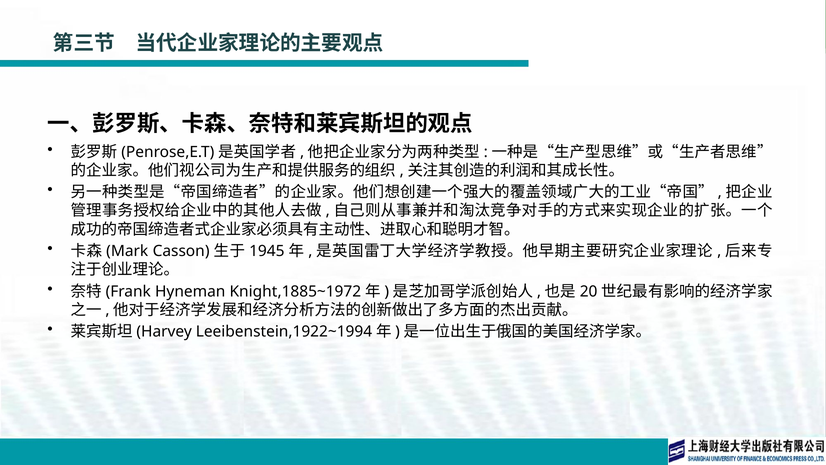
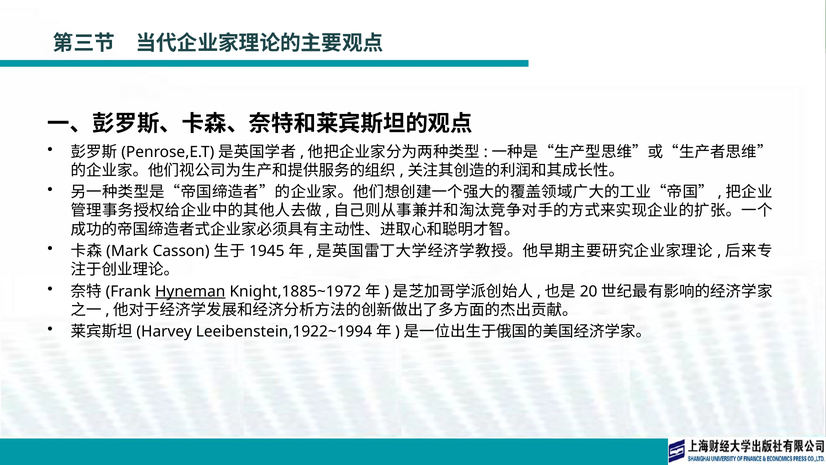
Hyneman underline: none -> present (190, 291)
